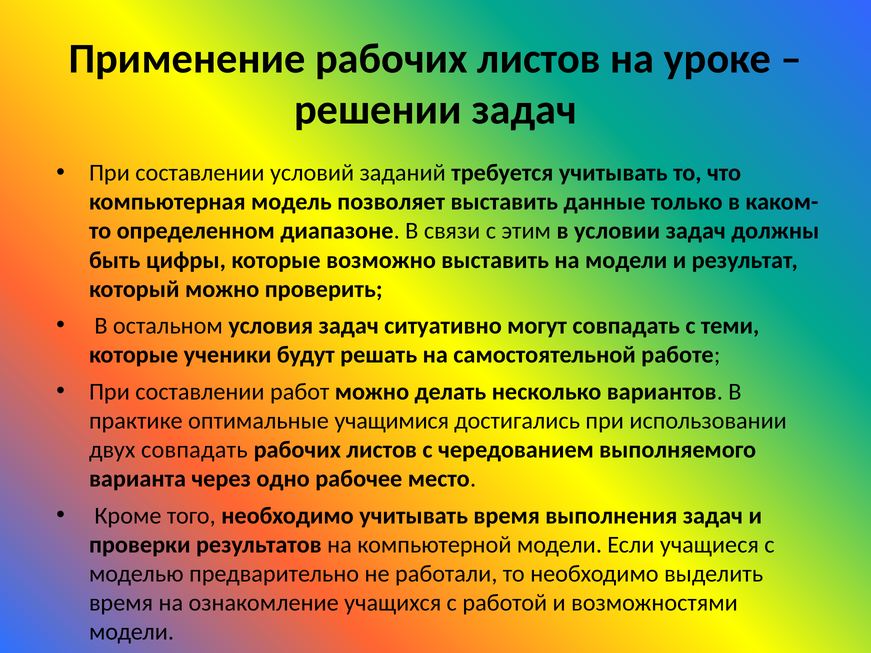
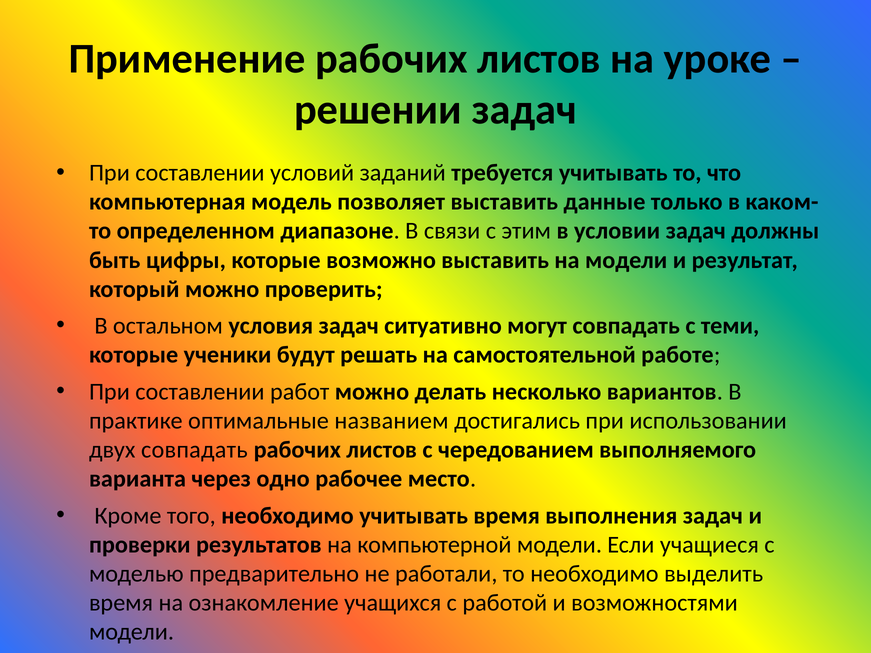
учащимися: учащимися -> названием (391, 421)
